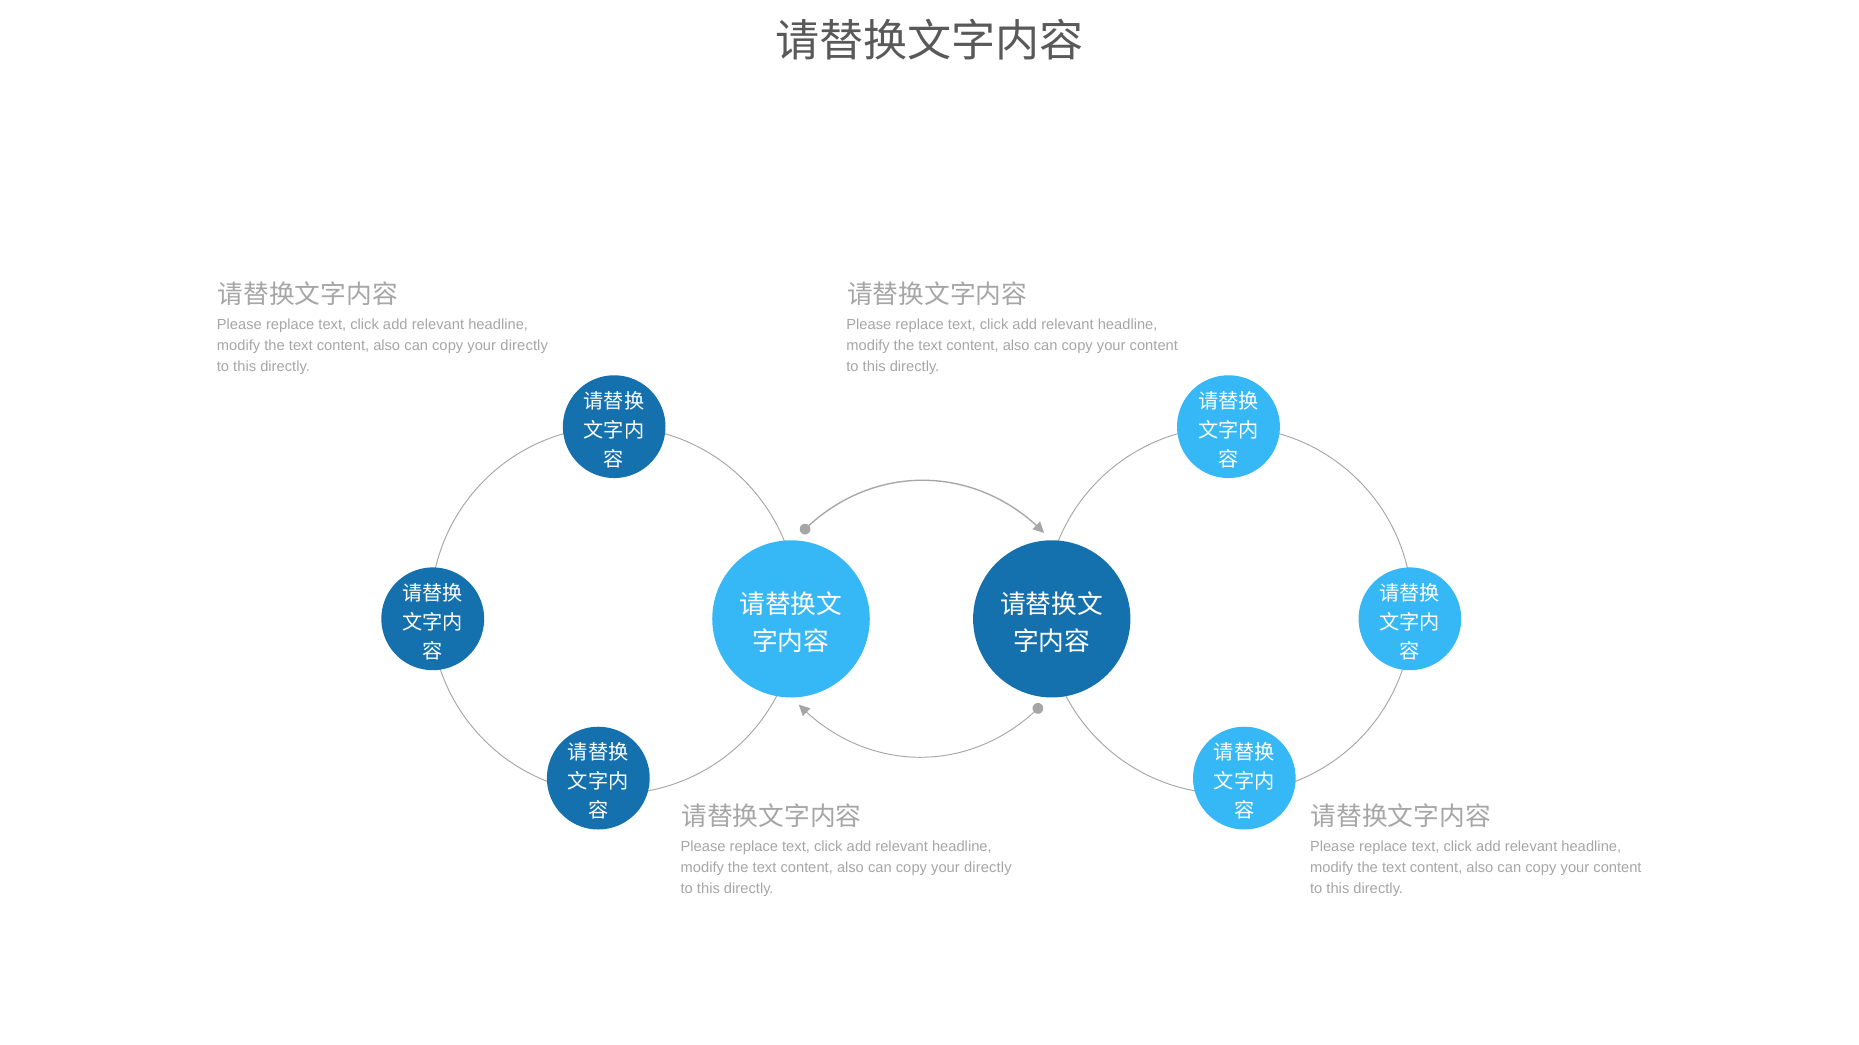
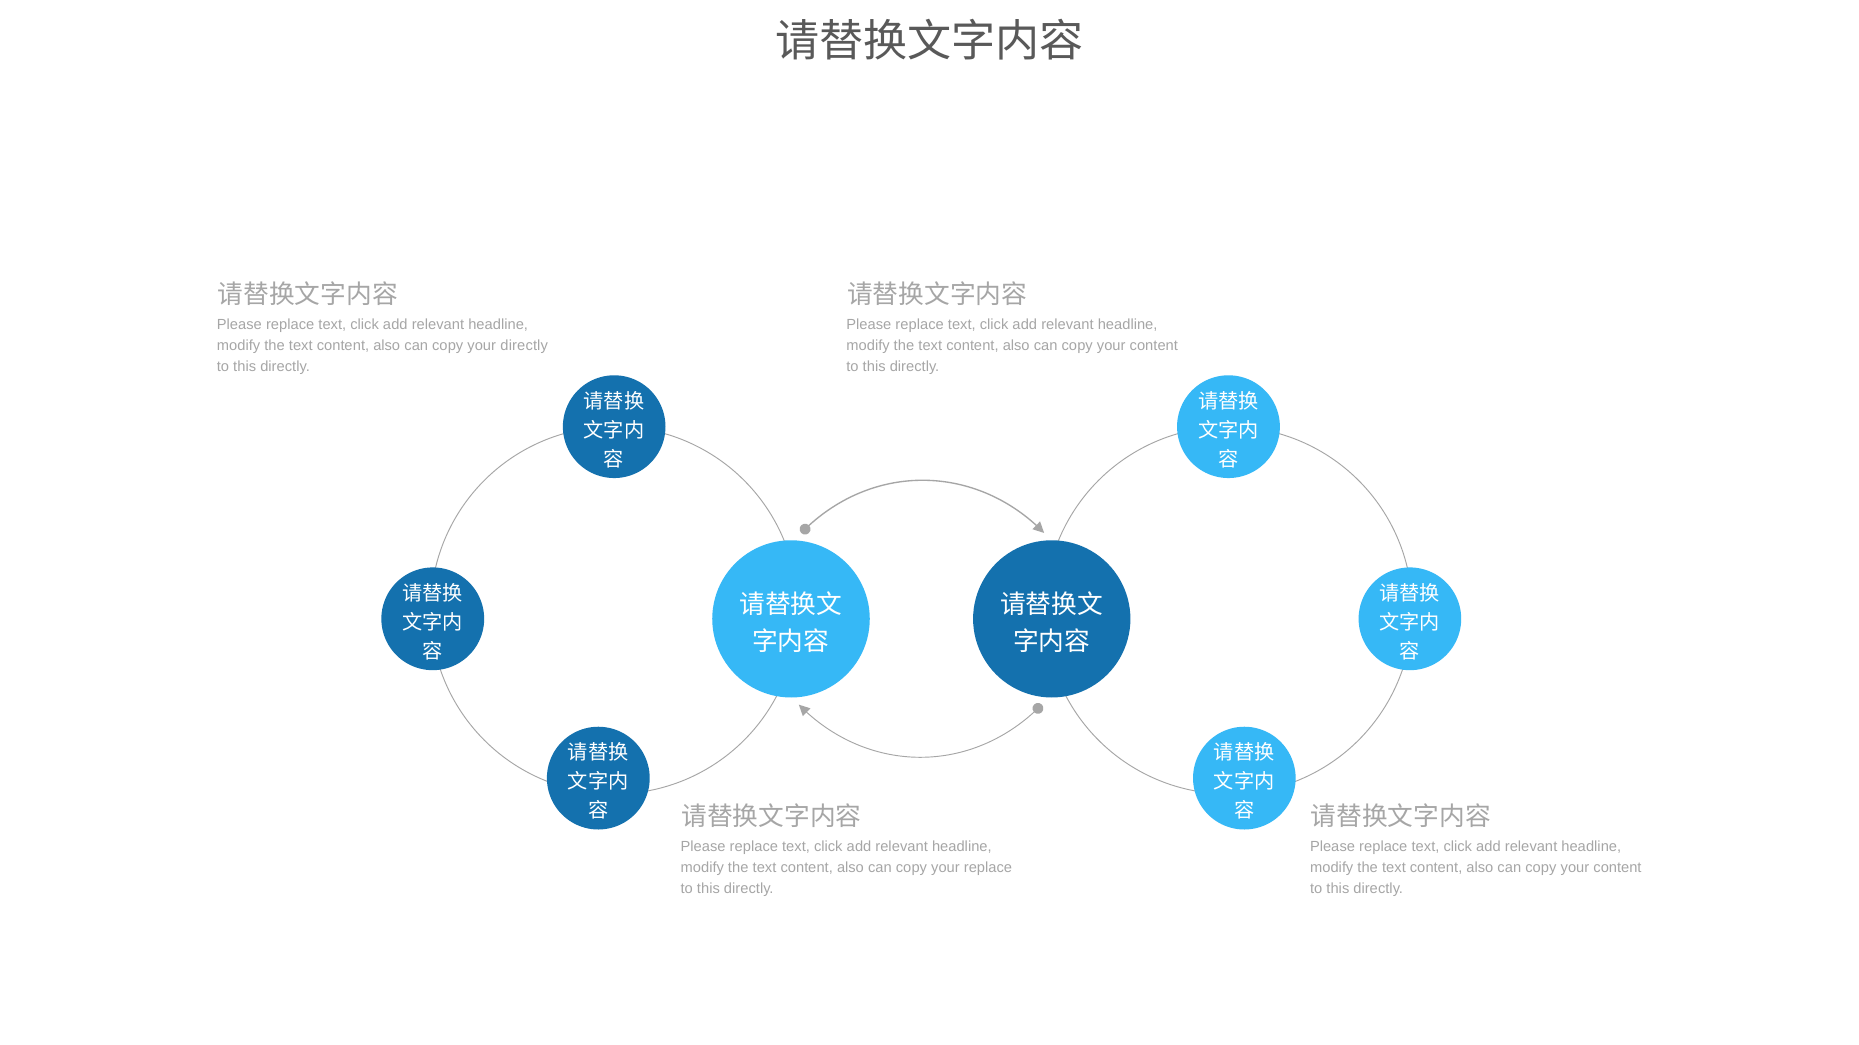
directly: directly -> replace (988, 868)
